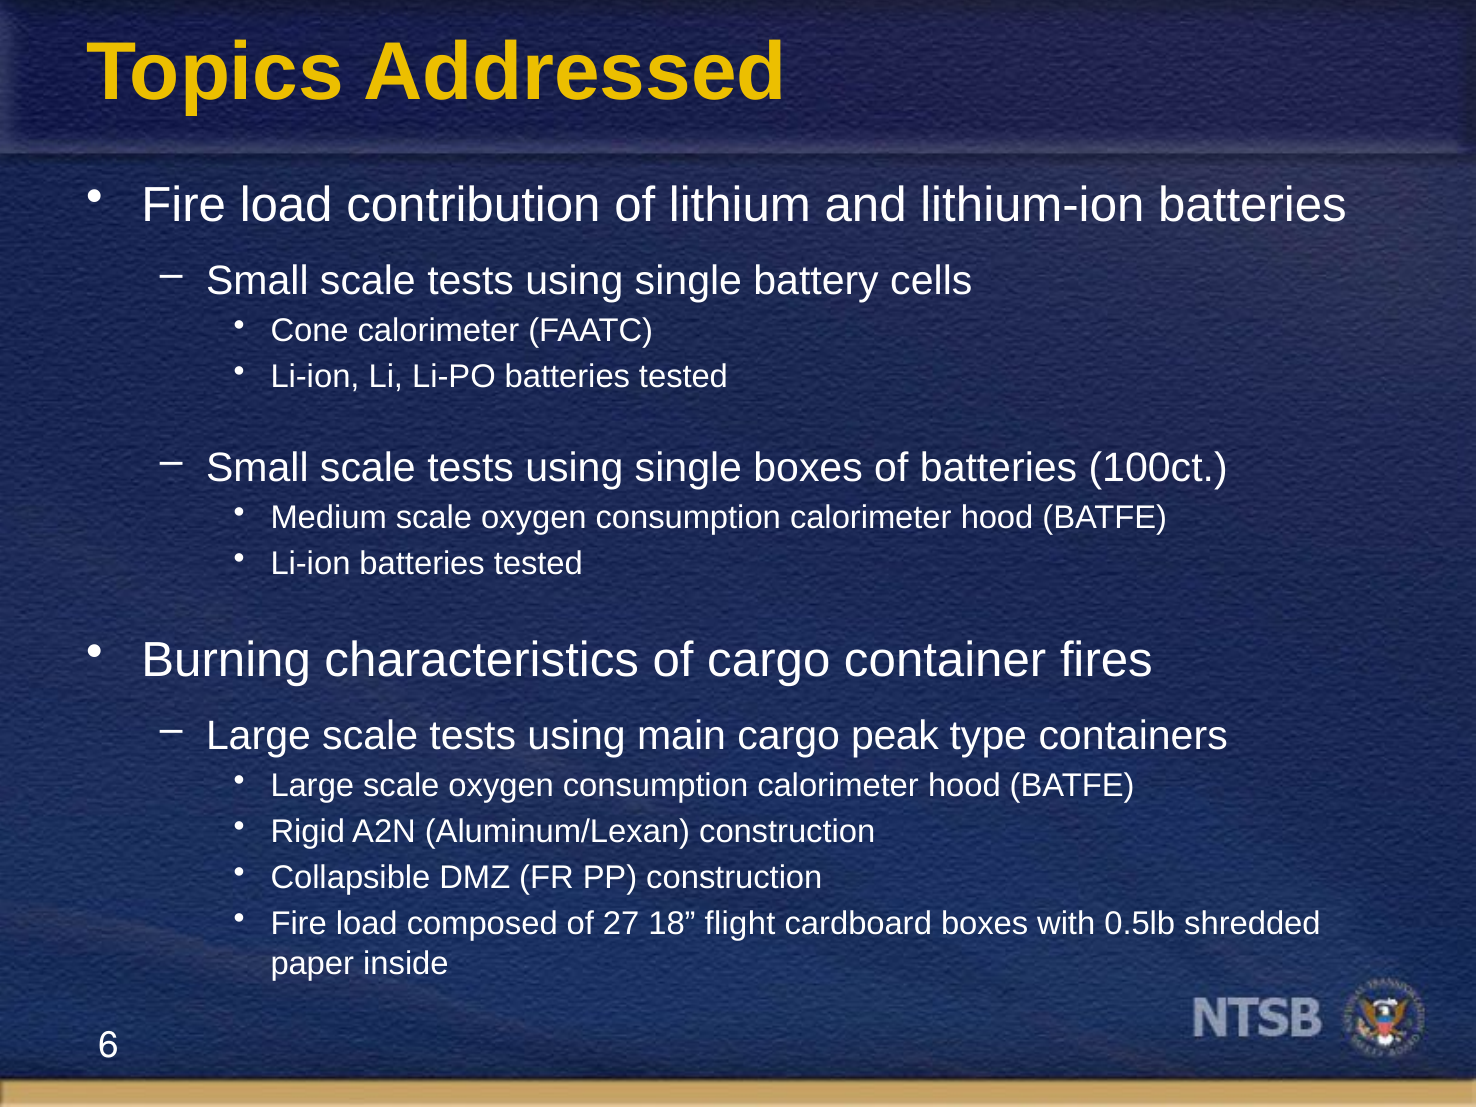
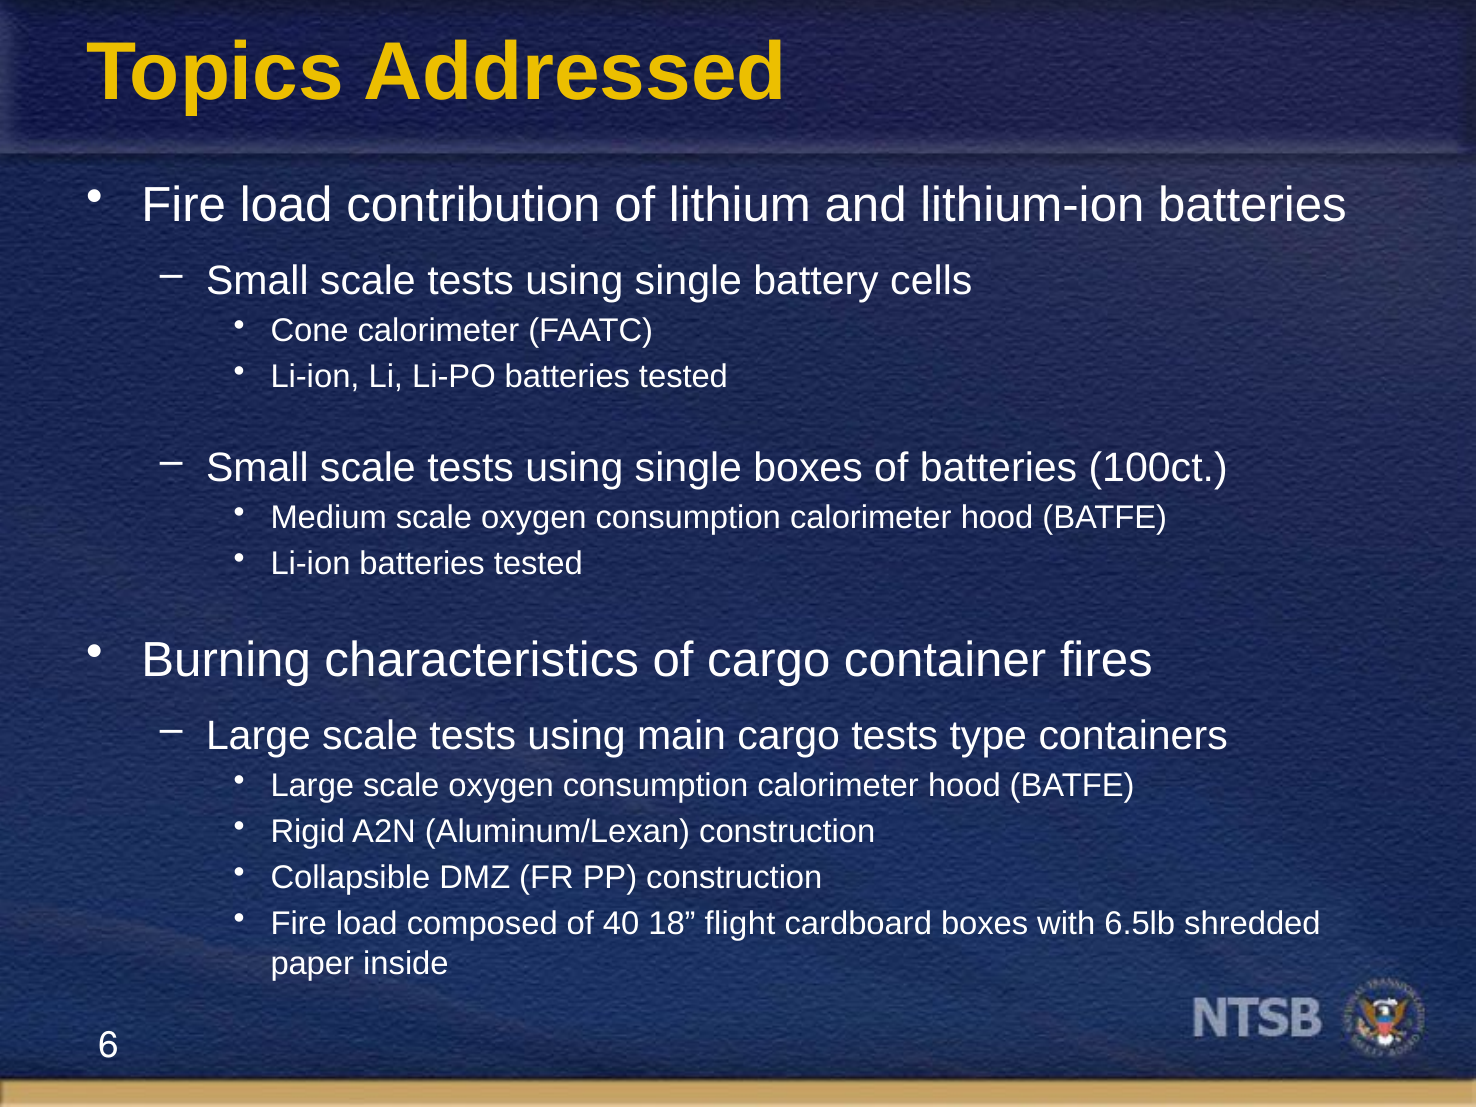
cargo peak: peak -> tests (895, 736)
27: 27 -> 40 (621, 924)
0.5lb: 0.5lb -> 6.5lb (1140, 924)
